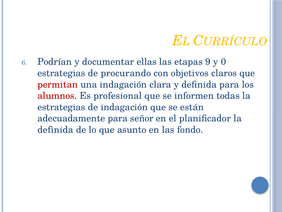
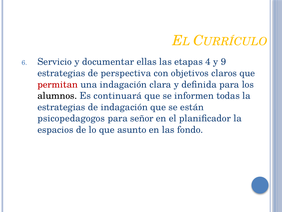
Podrían: Podrían -> Servicio (55, 62)
9: 9 -> 4 (208, 62)
0: 0 -> 9 (223, 62)
procurando: procurando -> perspectiva (126, 73)
alumnos colour: red -> black (57, 96)
profesional: profesional -> continuará (118, 96)
adecuadamente: adecuadamente -> psicopedagogos (71, 118)
definida: definida -> espacios (55, 129)
